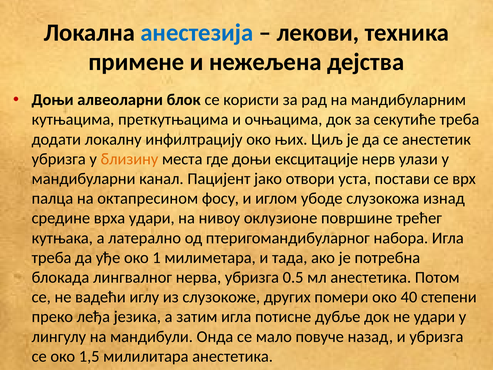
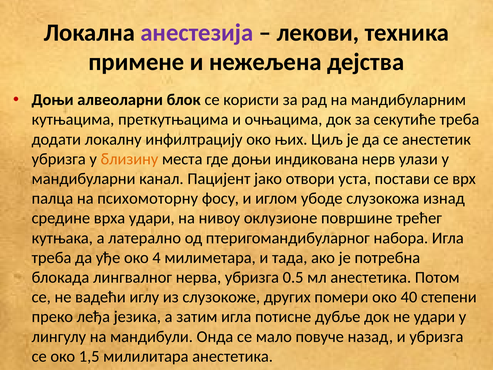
анестезија colour: blue -> purple (197, 33)
ексцитације: ексцитације -> индикована (317, 159)
октапресином: октапресином -> психомоторну (148, 198)
1: 1 -> 4 (157, 258)
